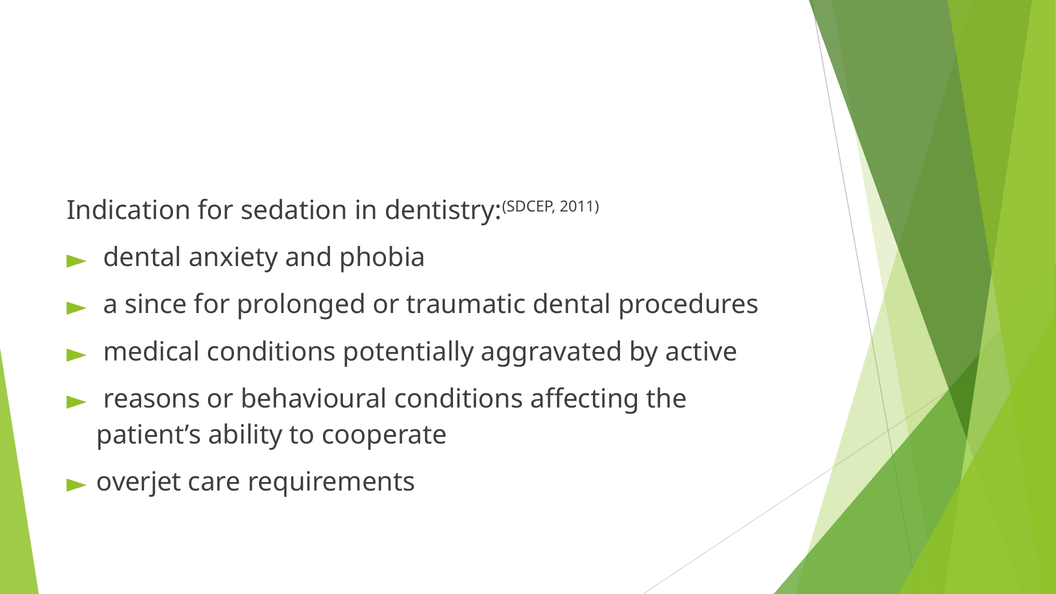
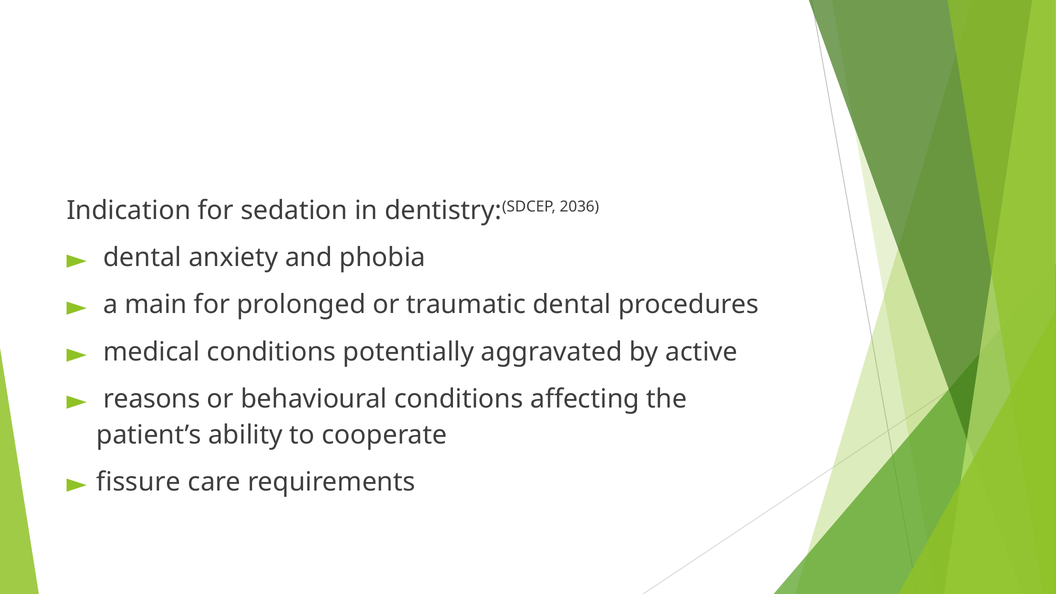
2011: 2011 -> 2036 (579, 206)
since: since -> main (156, 305)
overjet: overjet -> fissure (139, 482)
